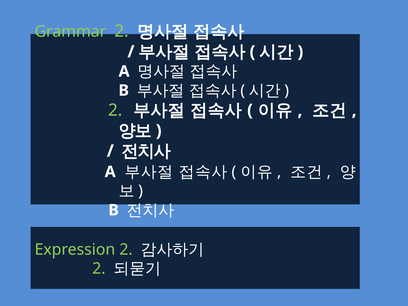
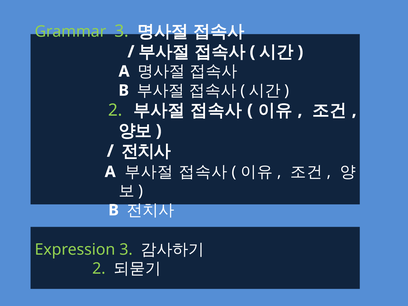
Grammar 2: 2 -> 3 (122, 31)
Expression 2: 2 -> 3 (126, 249)
